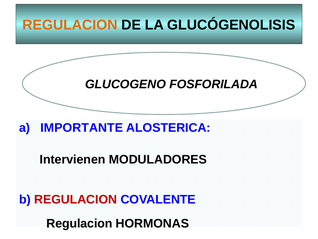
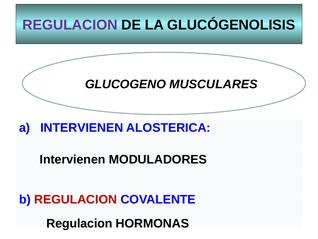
REGULACION colour: orange -> purple (70, 25)
FOSFORILADA: FOSFORILADA -> MUSCULARES (214, 84)
IMPORTANTE: IMPORTANTE -> INTERVIENEN (82, 127)
